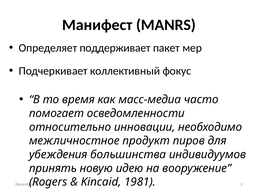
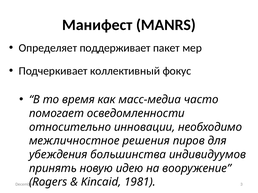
продукт: продукт -> решения (146, 141)
